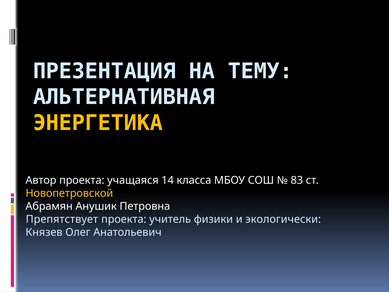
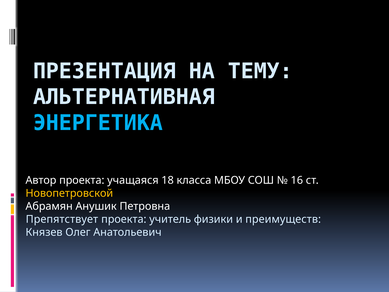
ЭНЕРГЕТИКА colour: yellow -> light blue (98, 123)
14: 14 -> 18 (168, 180)
83: 83 -> 16 (297, 180)
экологически: экологически -> преимуществ (283, 219)
